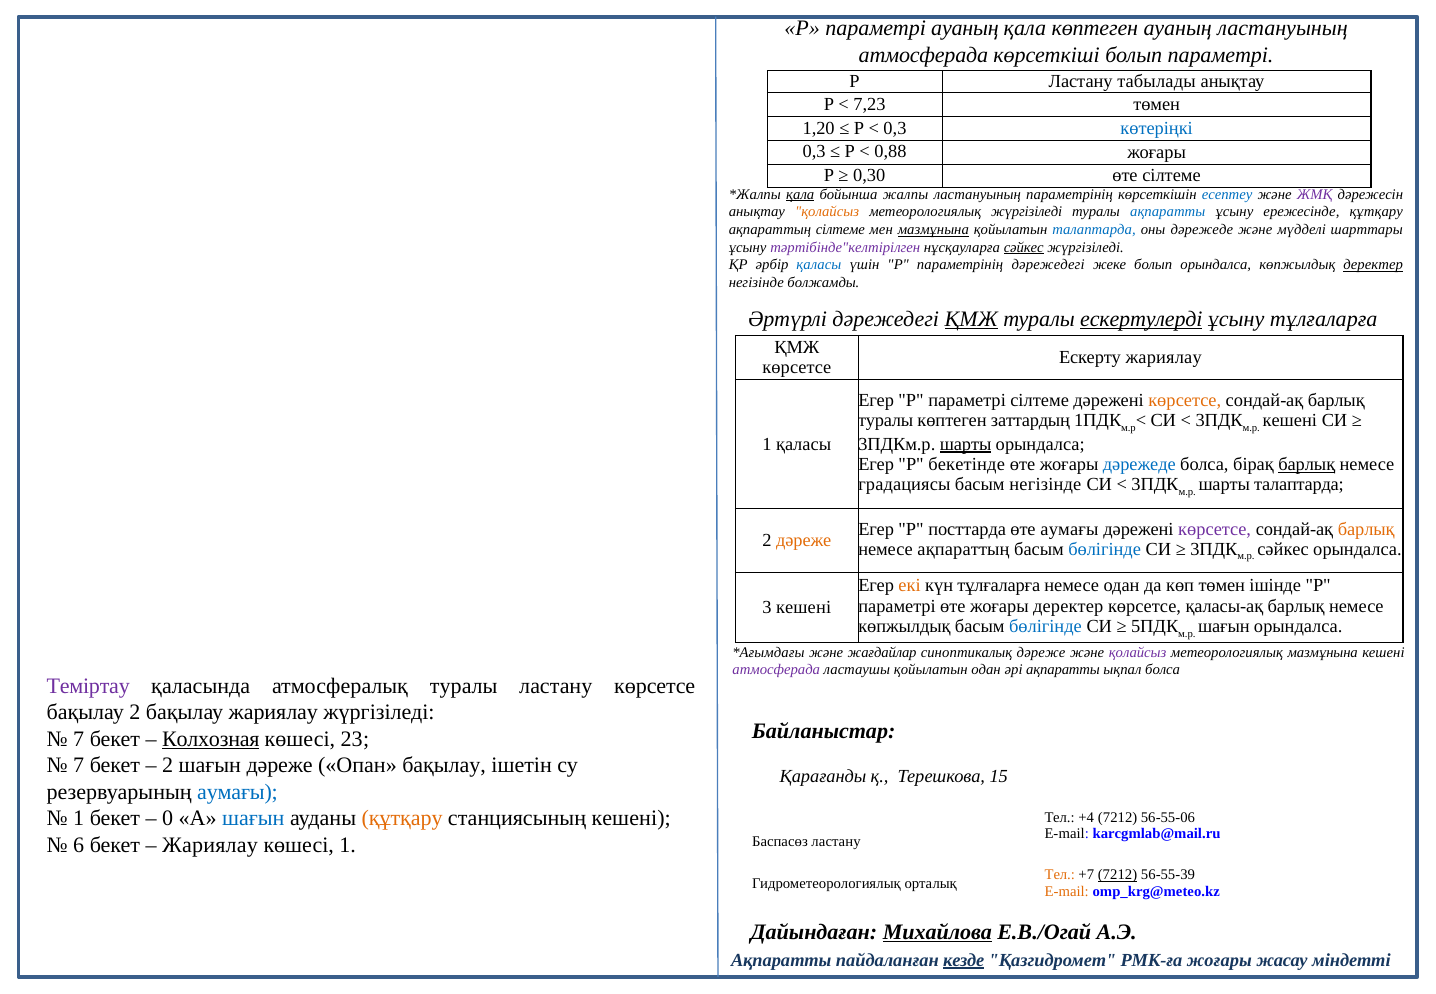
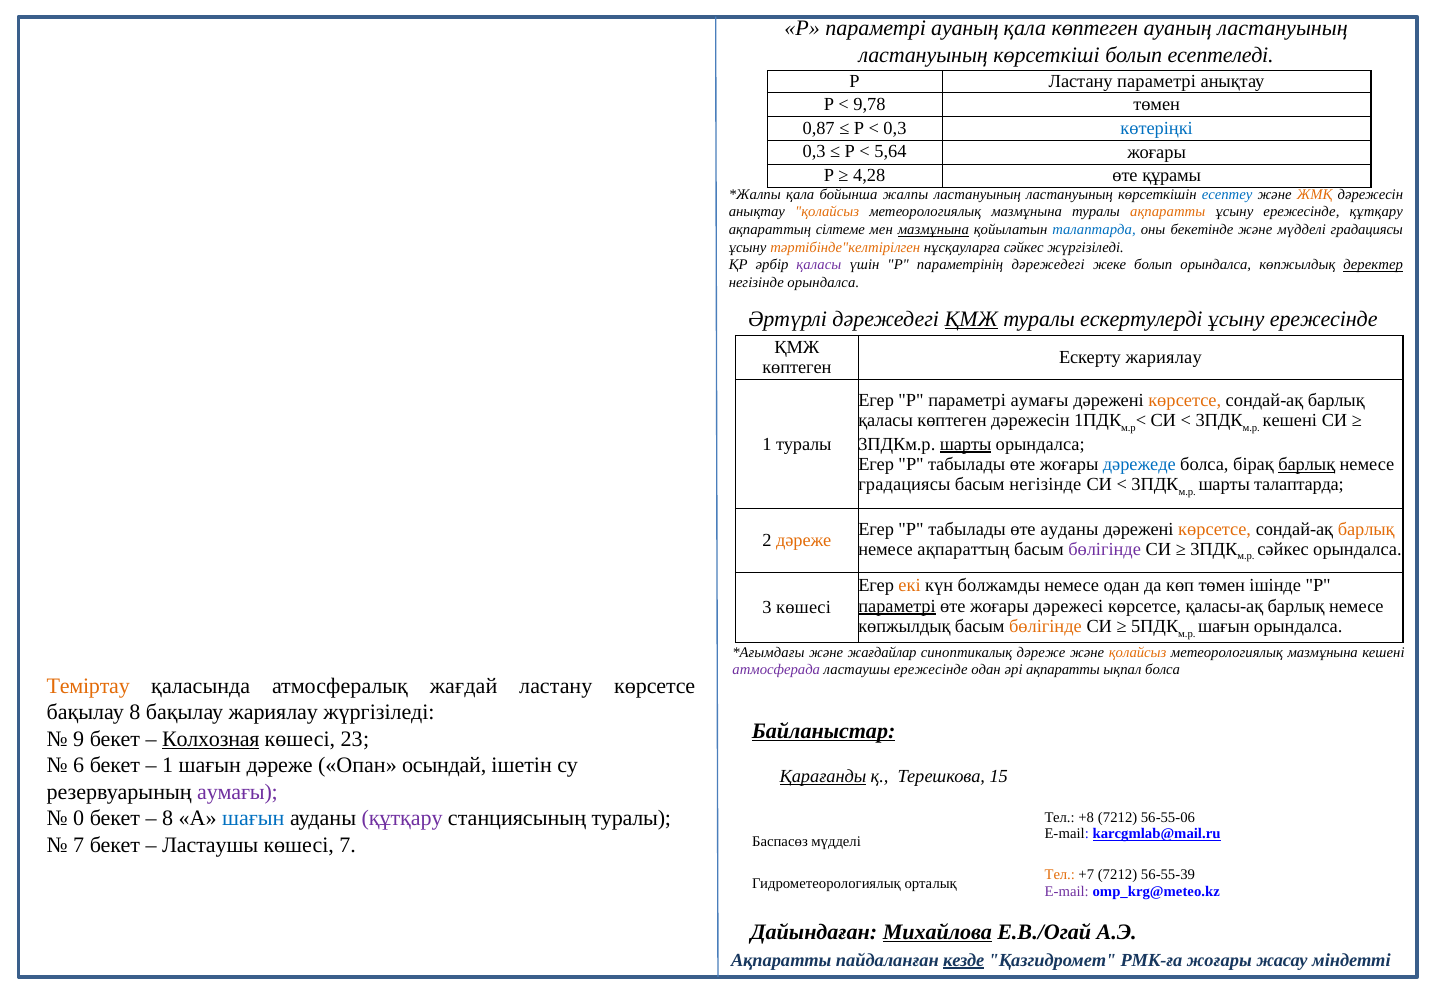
атмосферада: атмосферада -> ластануының (923, 55)
болып параметрі: параметрі -> есептеледі (1221, 55)
Ластану табылады: табылады -> параметрі (1157, 82)
7,23: 7,23 -> 9,78 (869, 105)
1,20: 1,20 -> 0,87 (819, 128)
0,88: 0,88 -> 5,64 (890, 152)
0,30: 0,30 -> 4,28 (869, 176)
өте сілтеме: сілтеме -> құрамы (1172, 176)
қала underline: present -> none (800, 194)
параметрінің: параметрінің -> ластануының (1070, 194)
ЖМҚ colour: purple -> orange (1315, 194)
жүргізіледі: жүргізіледі -> мазмұнына (1027, 212)
ақпаратты colour: blue -> orange (1168, 212)
оны дәрежеде: дәрежеде -> бекетінде (1202, 230)
мүдделі шарттары: шарттары -> градациясы (1367, 230)
тәртібінде"келтірілген colour: purple -> orange (845, 247)
сәйкес underline: present -> none (1024, 247)
қаласы colour: blue -> purple (819, 265)
негізінде болжамды: болжамды -> орындалса (823, 283)
ескертулерді underline: present -> none (1141, 319)
тұлғаларға: тұлғаларға -> ережесінде (1324, 319)
көрсетсе: көрсетсе -> көптеген (797, 368)
параметрі сілтеме: сілтеме -> аумағы (1040, 401)
туралы: туралы -> қаласы (886, 421)
көптеген заттардың: заттардың -> дәрежесін (1030, 421)
1 қаласы: қаласы -> туралы (804, 444)
P бекетінде: бекетінде -> табылады (967, 464)
Р посттарда: посттарда -> табылады (967, 529)
өте аумағы: аумағы -> ауданы (1069, 529)
көрсетсе colour: purple -> orange (1215, 529)
бөлігінде colour: blue -> purple (1105, 549)
күн тұлғаларға: тұлғаларға -> болжамды (999, 586)
параметрі underline: none -> present (897, 606)
жоғары деректер: деректер -> дәрежесі (1068, 606)
3 кешені: кешені -> көшесі (804, 608)
бөлігінде colour: blue -> orange (1045, 626)
қолайсыз colour: purple -> orange (1138, 653)
ластаушы қойылатын: қойылатын -> ережесінде (931, 670)
Теміртау colour: purple -> orange (88, 686)
атмосфералық туралы: туралы -> жағдай (464, 686)
бақылау 2: 2 -> 8 (135, 713)
Байланыстар underline: none -> present (824, 731)
7: 7 -> 9 (79, 739)
7: 7 -> 6 (79, 766)
2: 2 -> 1 (168, 766)
Опан бақылау: бақылау -> осындай (444, 766)
Қарағанды underline: none -> present (823, 777)
аумағы colour: blue -> purple (237, 792)
1: 1 -> 0 (79, 819)
0: 0 -> 8 (168, 819)
құтқару colour: orange -> purple (402, 819)
станциясының кешені: кешені -> туралы (631, 819)
+4: +4 -> +8 (1086, 818)
karcgmlab@mail.ru underline: none -> present (1157, 834)
6: 6 -> 7 (79, 845)
Жариялау: Жариялау -> Ластаушы (210, 845)
көшесі 1: 1 -> 7 (348, 845)
Баспасөз ластану: ластану -> мүдделі (836, 842)
7212 underline: present -> none (1117, 875)
E-mail colour: orange -> purple (1067, 891)
